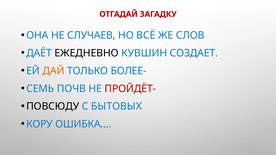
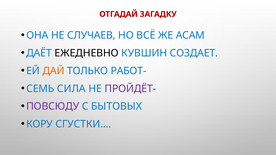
СЛОВ: СЛОВ -> АСАМ (190, 35)
БОЛЕЕ-: БОЛЕЕ- -> РАБОТ- (129, 71)
ПОЧВ: ПОЧВ -> СИЛА (71, 89)
ПРОЙДЁТ- colour: red -> purple (130, 89)
ПОВСЮДУ colour: black -> purple (53, 107)
ОШИБКА…: ОШИБКА… -> СГУСТКИ… (83, 124)
